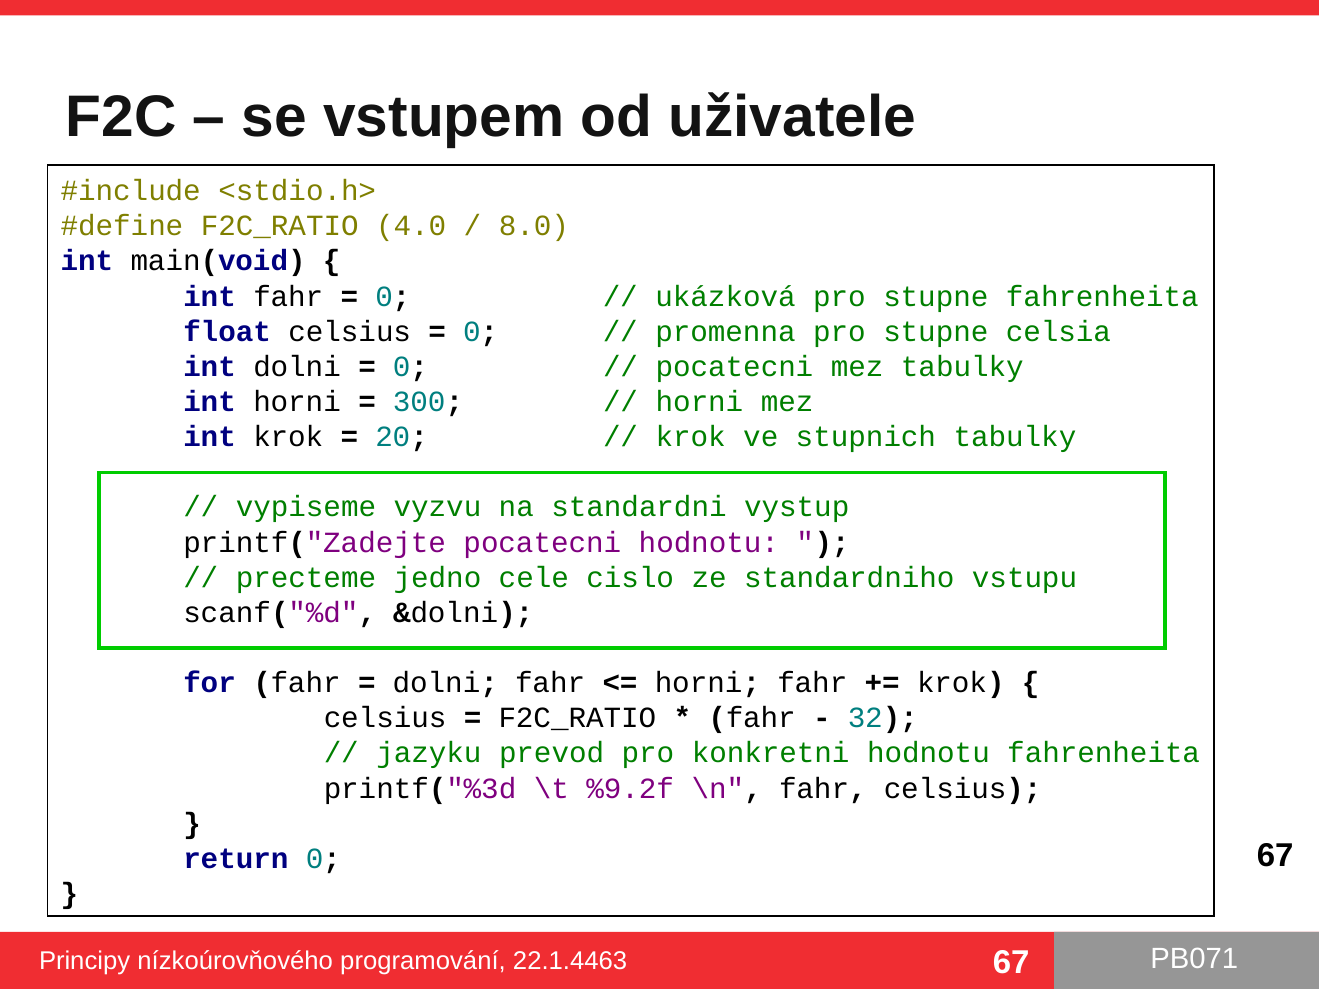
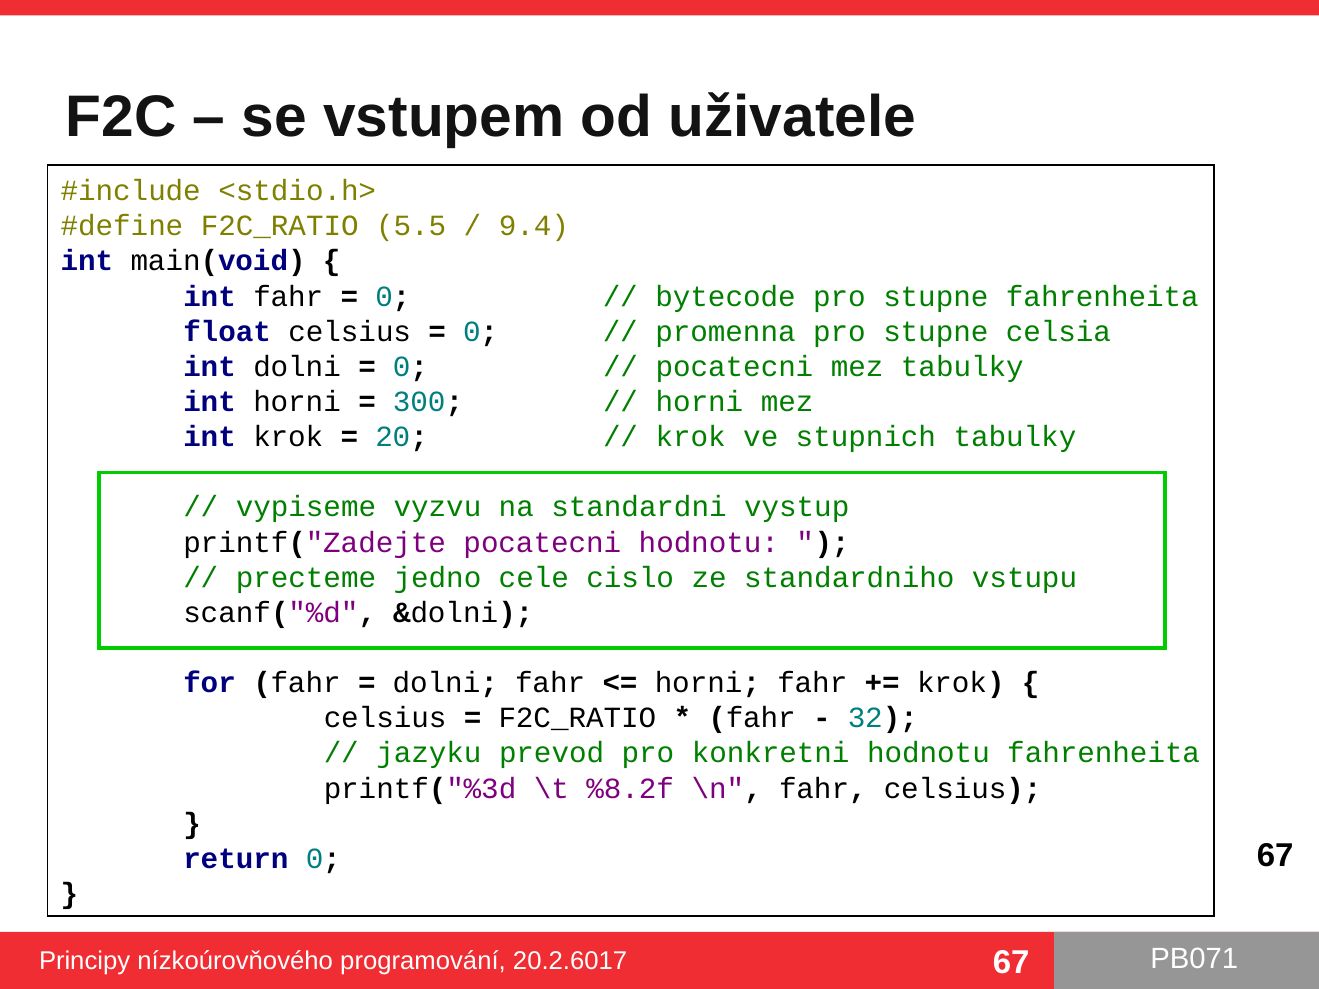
4.0: 4.0 -> 5.5 (411, 226)
8.0: 8.0 -> 9.4 (534, 226)
ukázková: ukázková -> bytecode (726, 296)
%9.2f: %9.2f -> %8.2f (630, 789)
22.1.4463: 22.1.4463 -> 20.2.6017 (570, 961)
